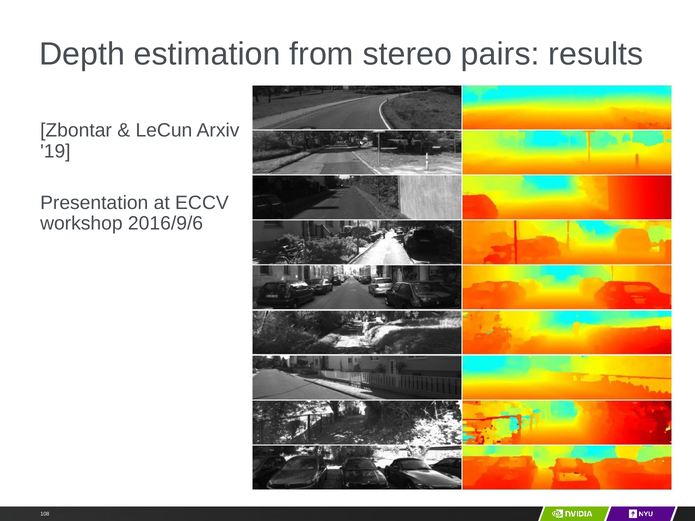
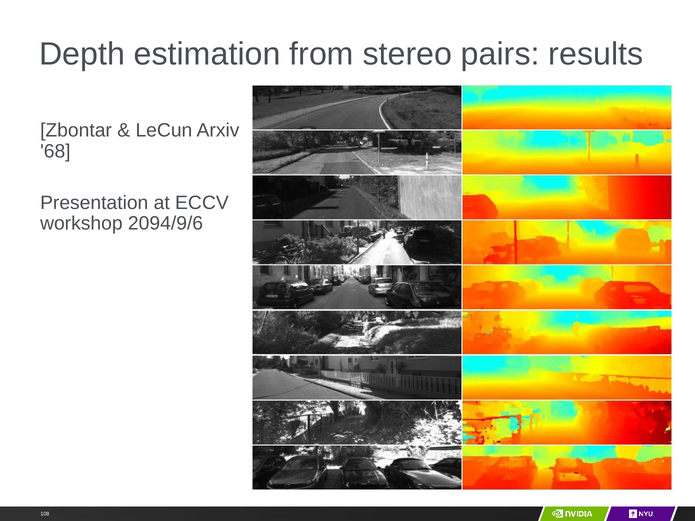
19: 19 -> 68 (55, 152)
2016/9/6: 2016/9/6 -> 2094/9/6 (166, 224)
